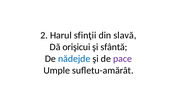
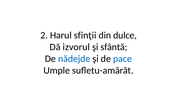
slavă: slavă -> dulce (125, 35)
orişicui: orişicui -> izvorul (76, 47)
pace colour: purple -> blue (123, 59)
